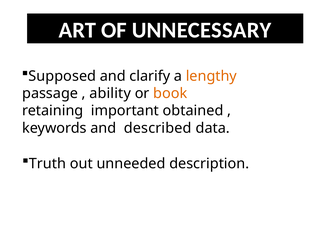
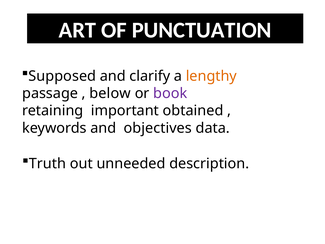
UNNECESSARY: UNNECESSARY -> PUNCTUATION (202, 30)
ability: ability -> below (110, 93)
book colour: orange -> purple (170, 93)
described: described -> objectives (158, 128)
